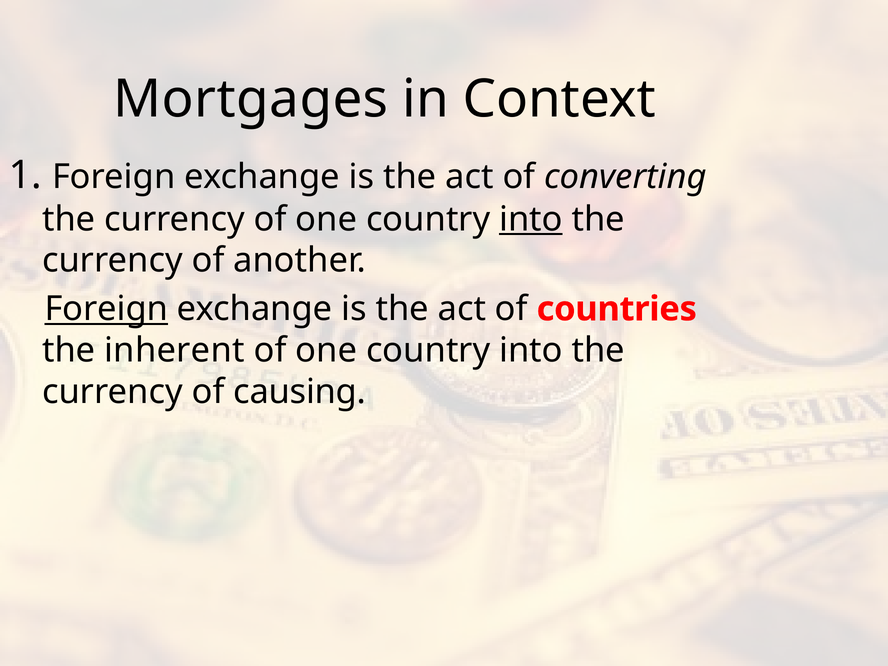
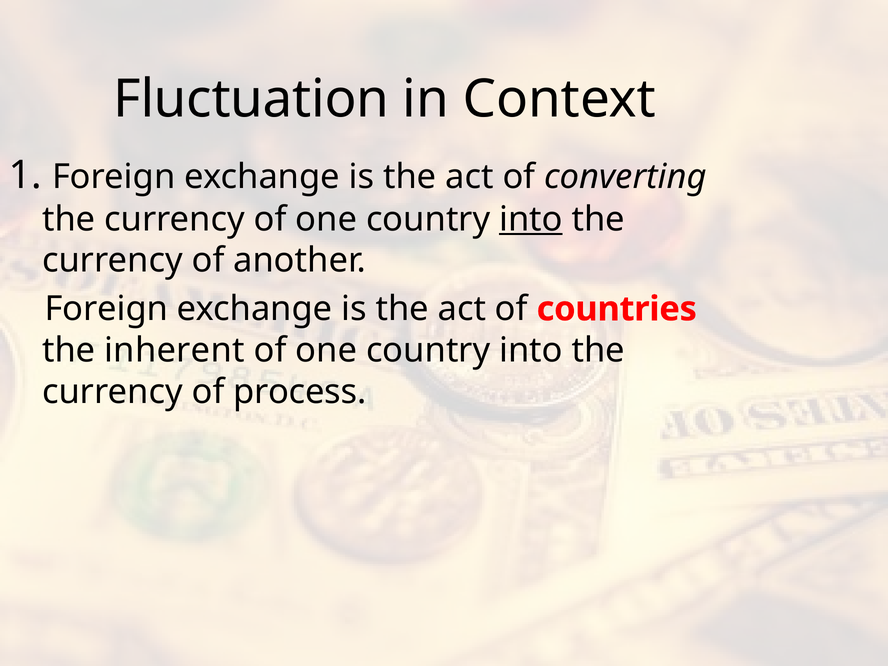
Mortgages: Mortgages -> Fluctuation (251, 99)
Foreign underline: present -> none (106, 309)
causing: causing -> process (300, 392)
